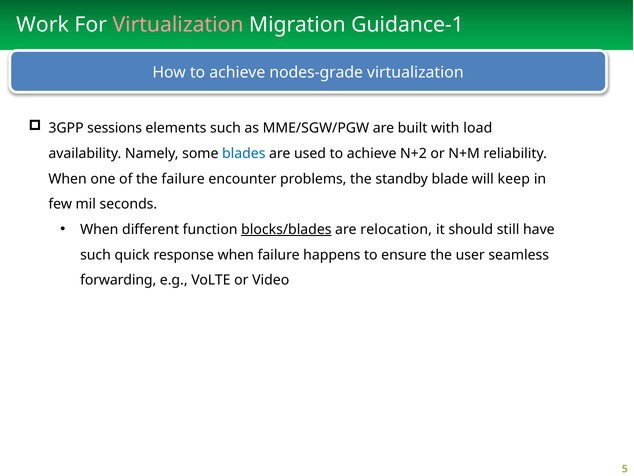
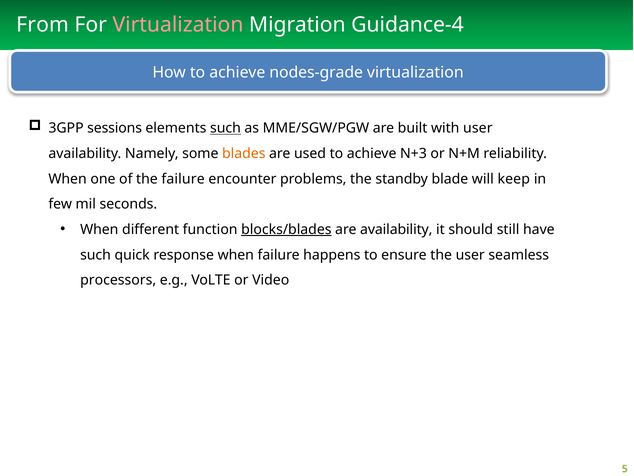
Work: Work -> From (42, 25)
Guidance-1: Guidance-1 -> Guidance-4 (408, 25)
such underline: none -> present (225, 128)
with load: load -> user (478, 128)
blades colour: blue -> orange (244, 153)
N+2: N+2 -> N+3 (413, 153)
are relocation: relocation -> availability (396, 229)
forwarding: forwarding -> processors (118, 280)
